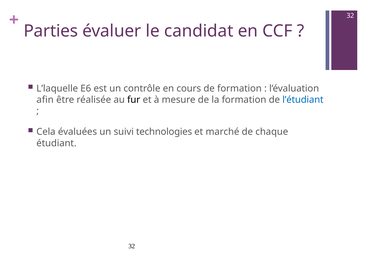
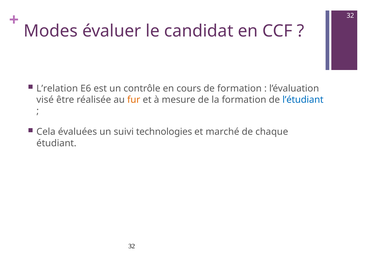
Parties: Parties -> Modes (51, 31)
L’laquelle: L’laquelle -> L’relation (57, 89)
afin: afin -> visé (45, 100)
fur colour: black -> orange (134, 100)
